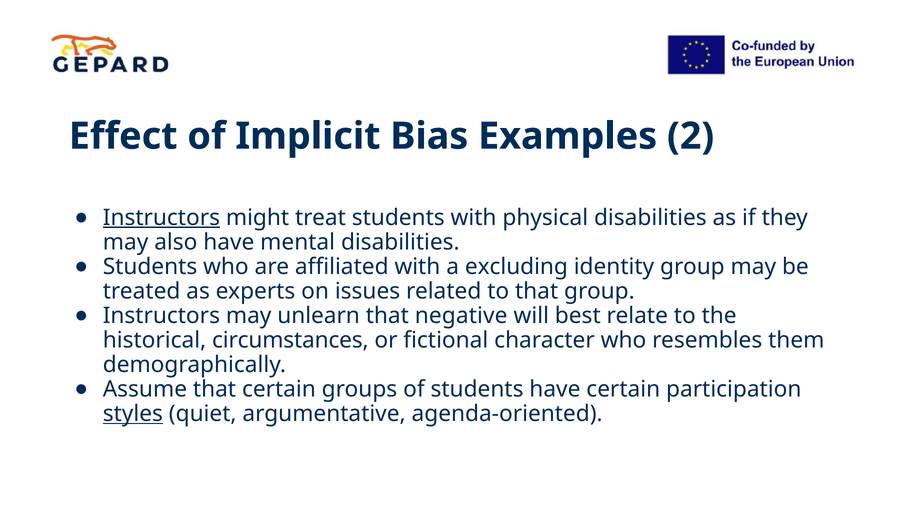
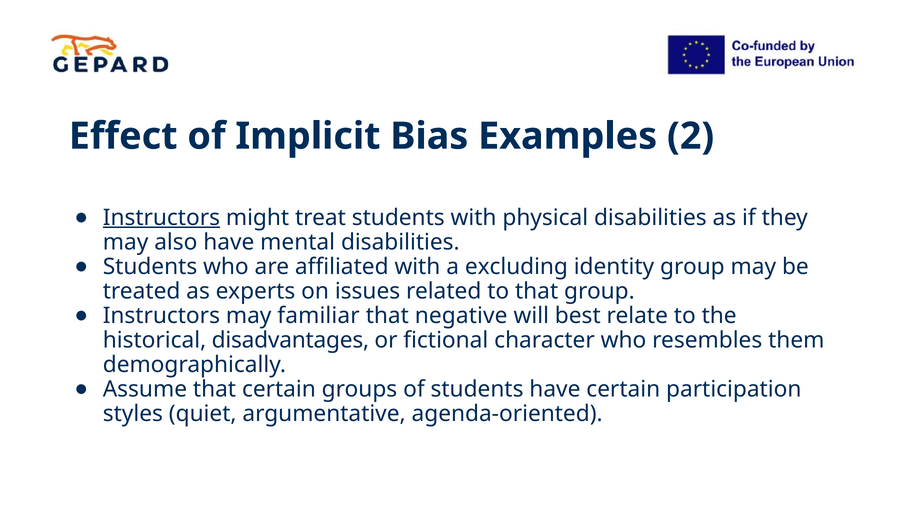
unlearn: unlearn -> familiar (319, 315)
circumstances: circumstances -> disadvantages (290, 340)
styles underline: present -> none (133, 413)
